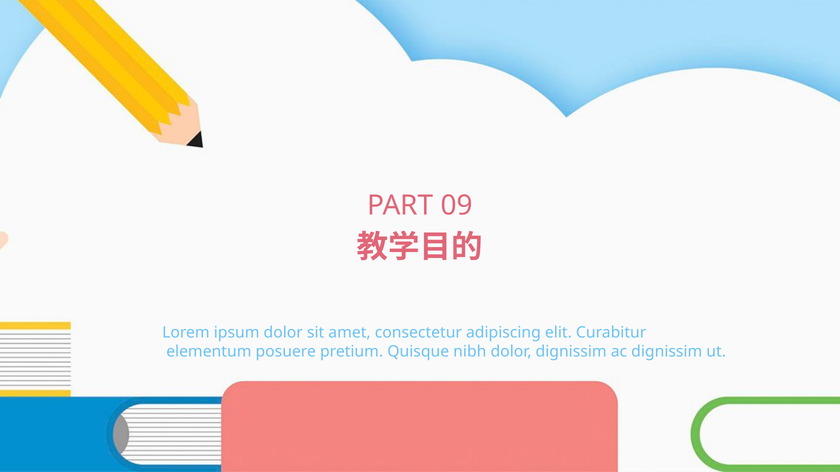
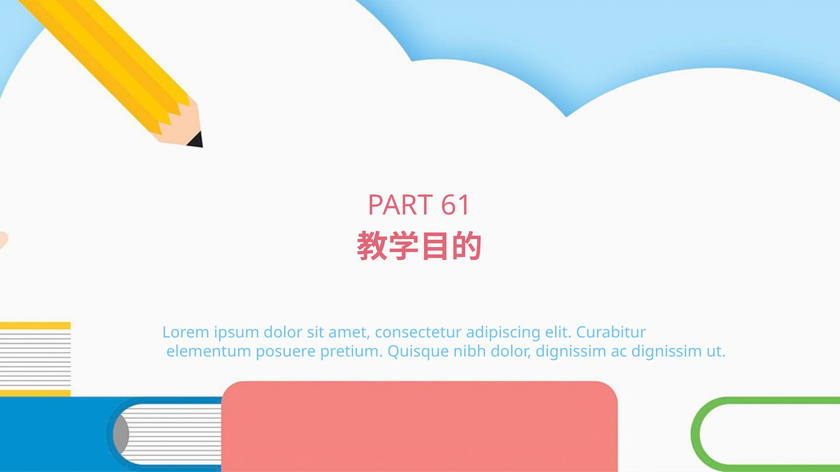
09: 09 -> 61 (457, 206)
